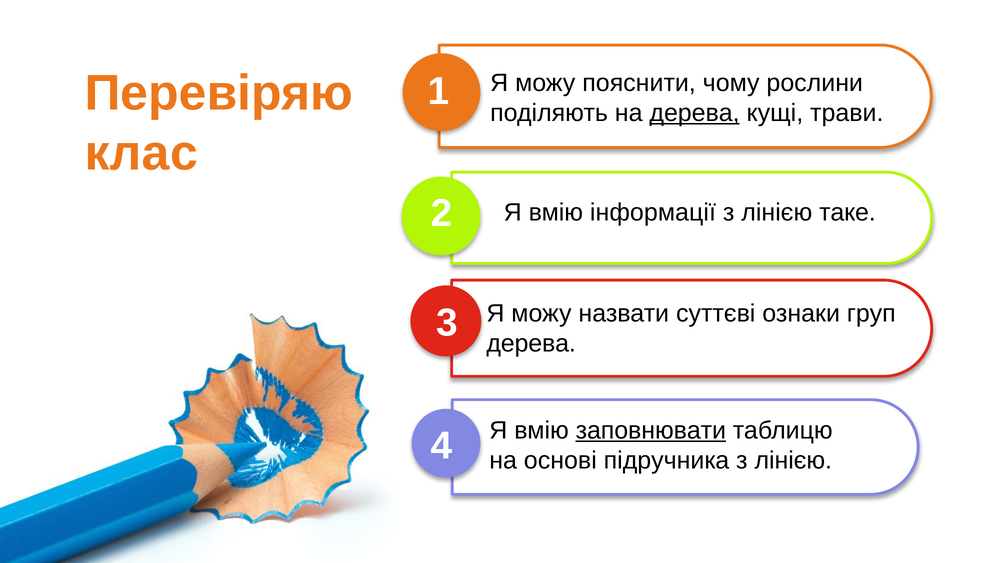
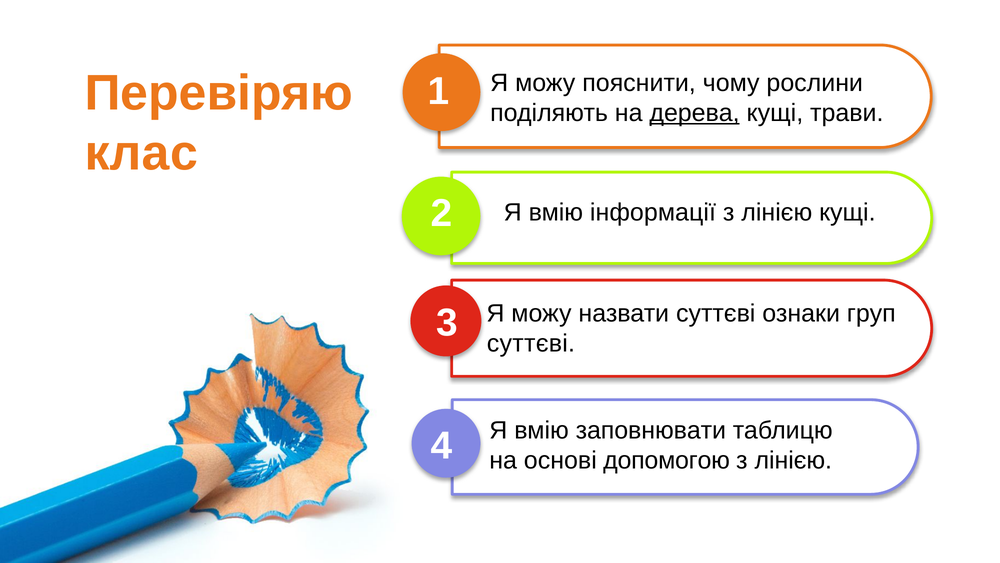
лінією таке: таке -> кущі (847, 212)
дерева: дерева -> суттєві (531, 343)
заповнювати underline: present -> none (651, 430)
підручника: підручника -> допомогою (667, 460)
